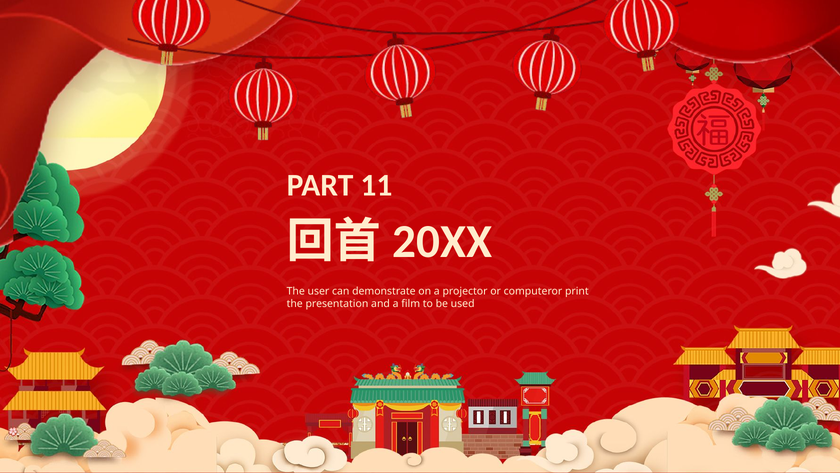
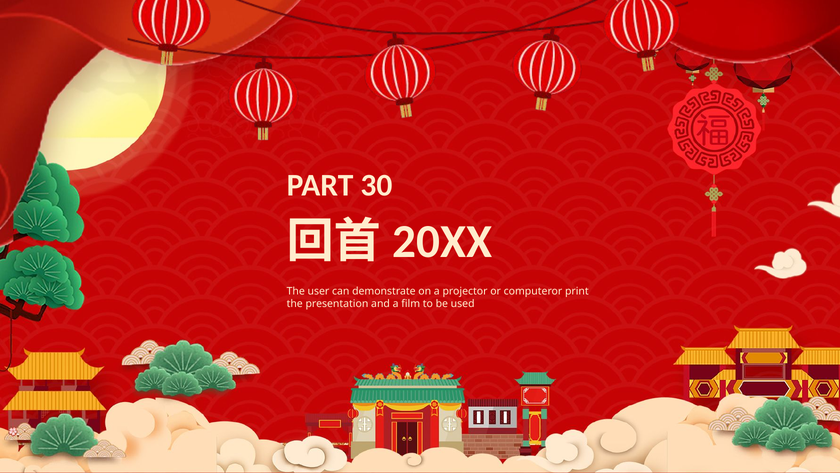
11: 11 -> 30 (376, 185)
